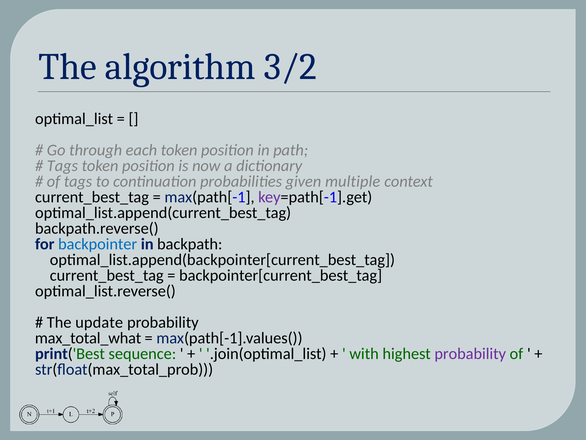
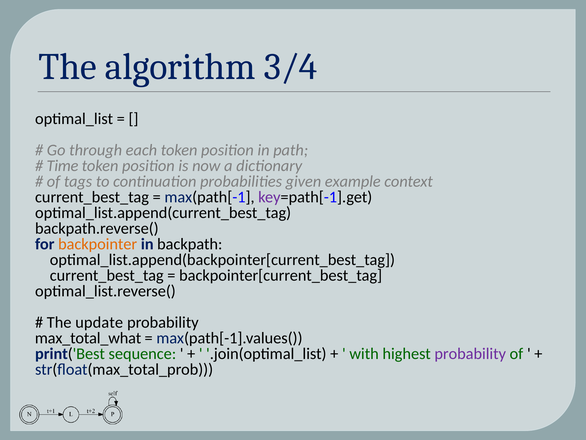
3/2: 3/2 -> 3/4 (291, 67)
Tags: Tags -> Time (62, 166)
multiple: multiple -> example (353, 181)
backpointer colour: blue -> orange (98, 244)
